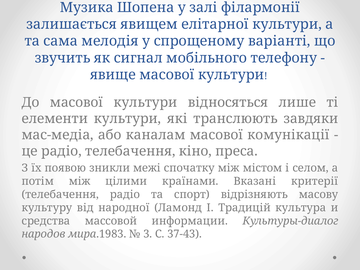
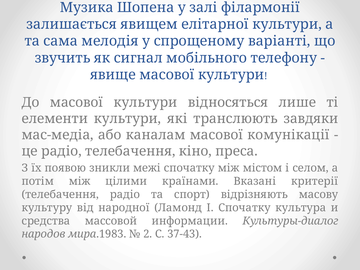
І Традицій: Традицій -> Спочатку (244, 208)
3: 3 -> 2 (148, 234)
